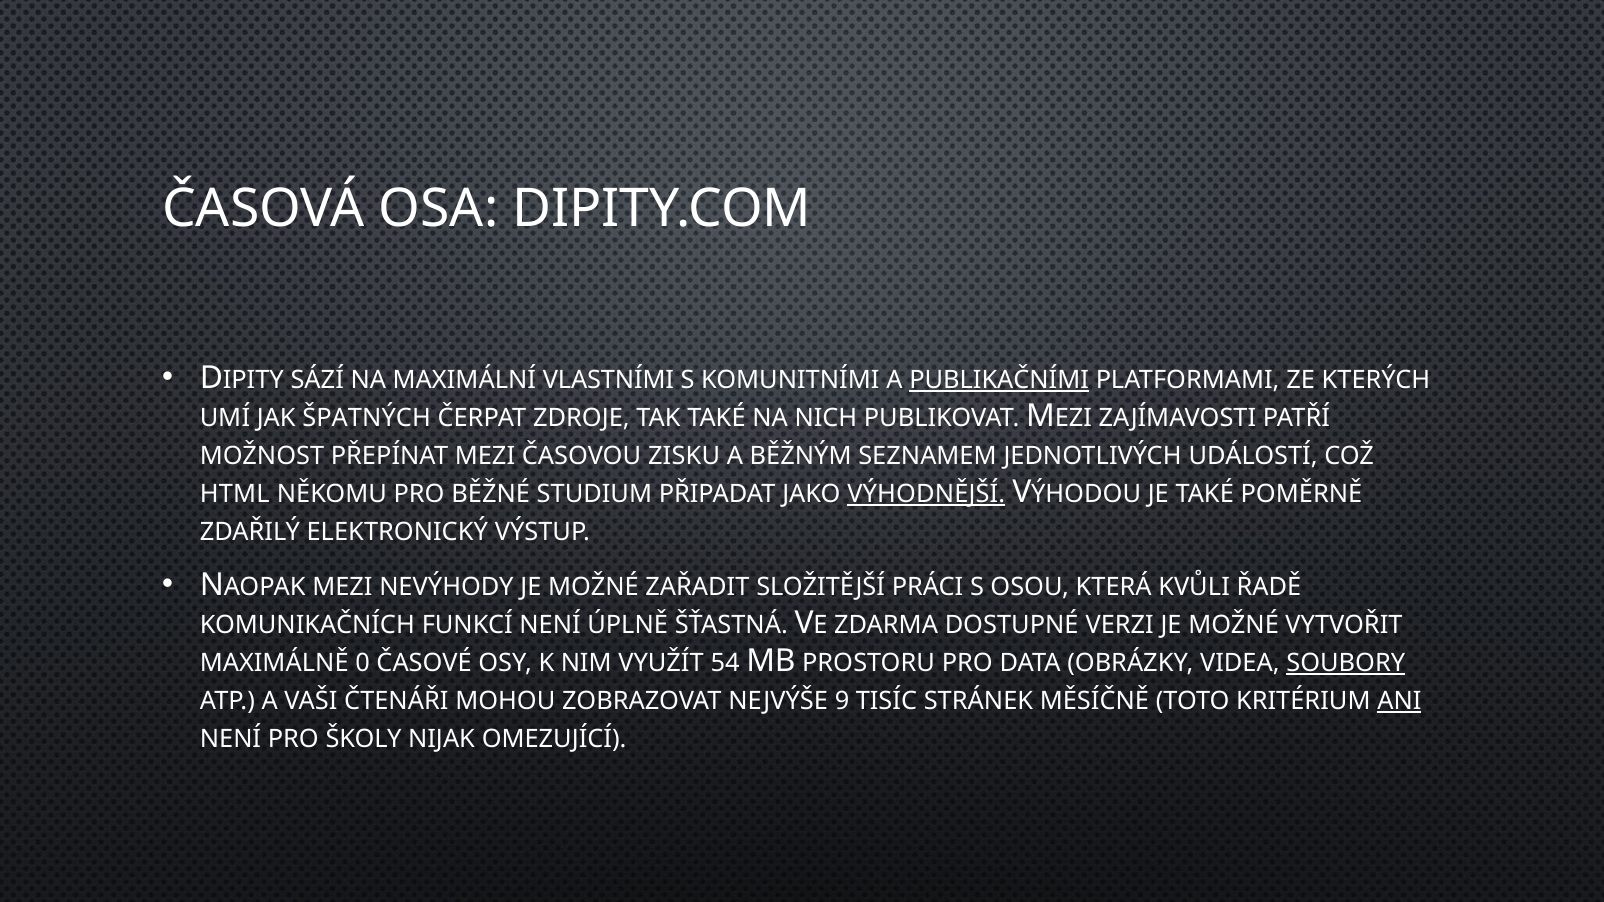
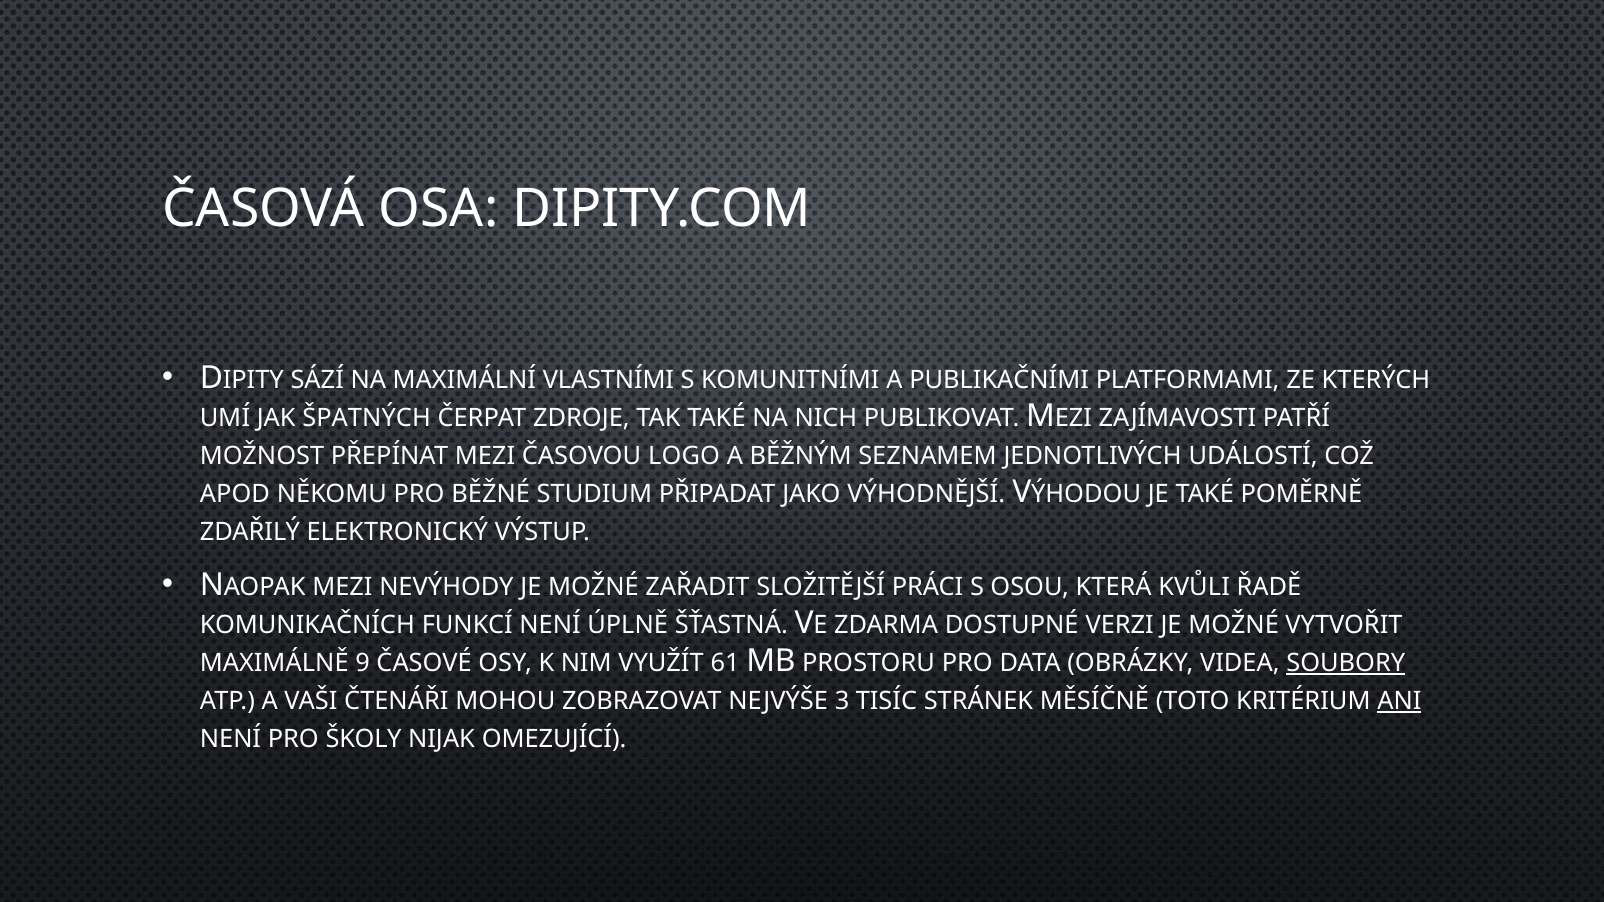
PUBLIKAČNÍMI underline: present -> none (999, 380)
ZISKU: ZISKU -> LOGO (684, 456)
HTML: HTML -> APOD (235, 494)
VÝHODNĚJŠÍ underline: present -> none (926, 494)
0: 0 -> 9 (363, 663)
54: 54 -> 61 (725, 663)
9: 9 -> 3 (842, 702)
